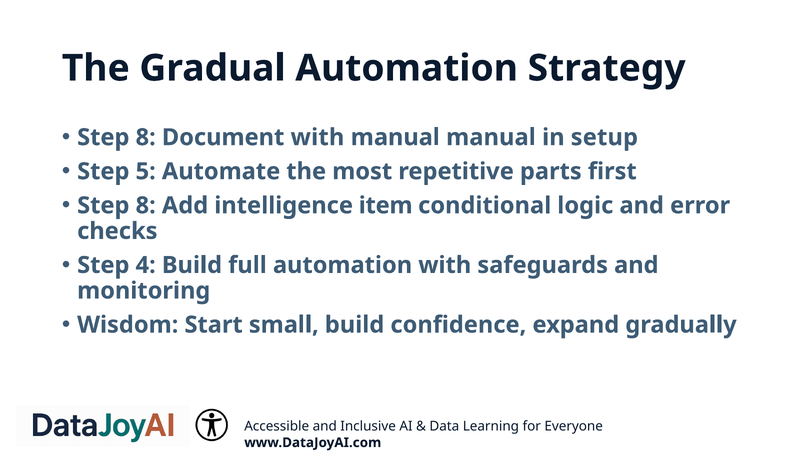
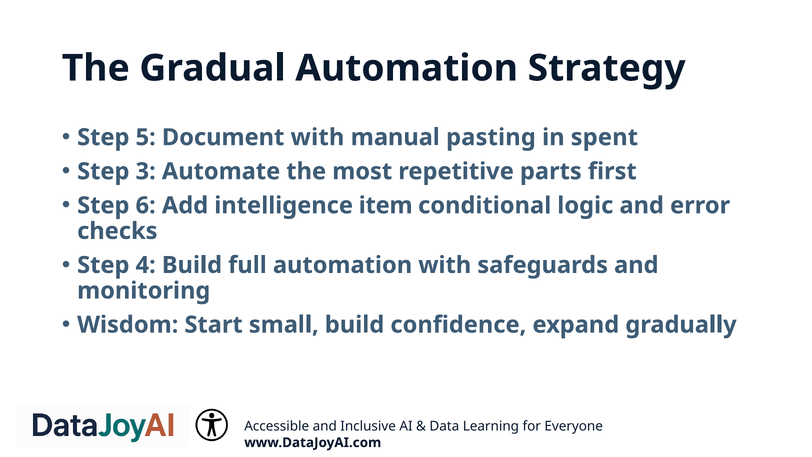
8: 8 -> 5 (146, 137)
manual manual: manual -> pasting (491, 137)
setup: setup -> spent (604, 137)
5: 5 -> 3 (146, 171)
8: 8 -> 6 (146, 205)
